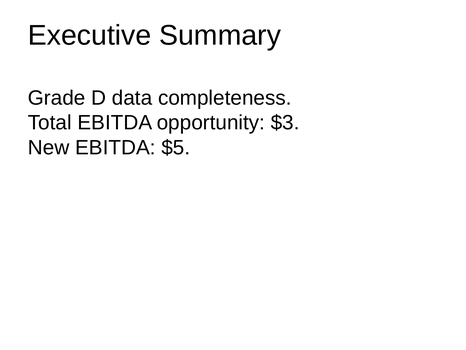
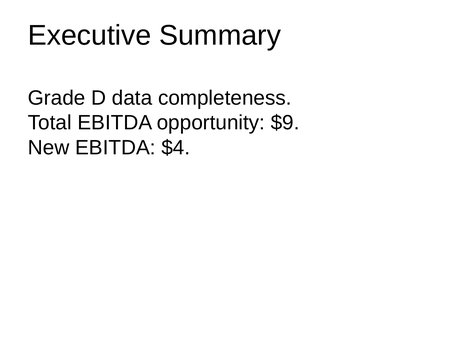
$3: $3 -> $9 (285, 123)
$5: $5 -> $4 (176, 147)
